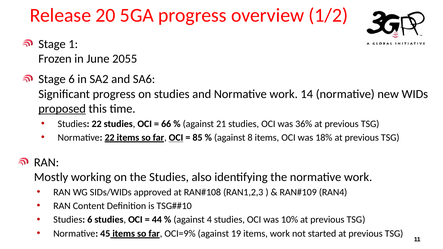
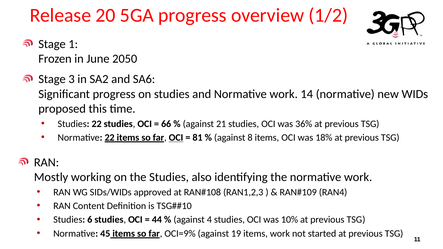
2055: 2055 -> 2050 (125, 59)
Stage 6: 6 -> 3 (72, 79)
proposed underline: present -> none (62, 109)
85: 85 -> 81 (198, 138)
